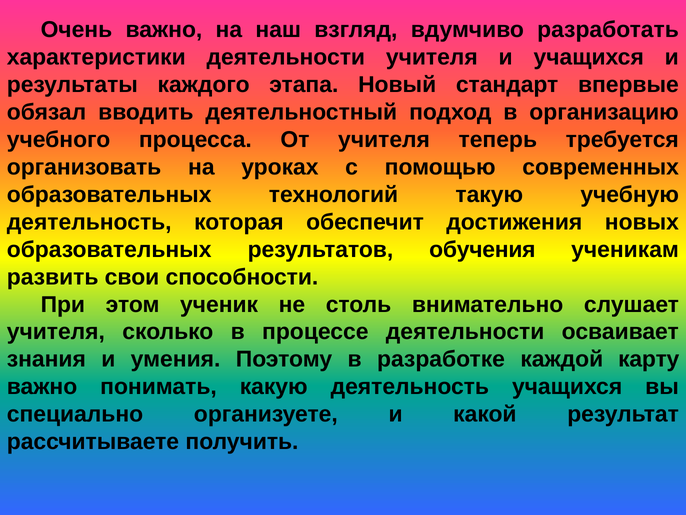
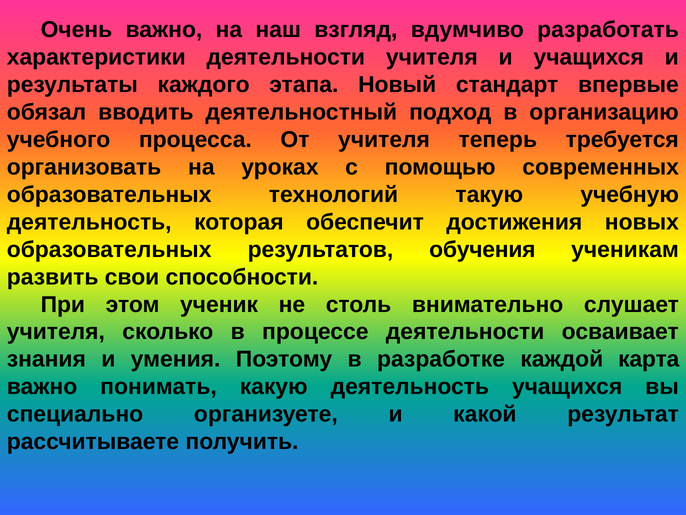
карту: карту -> карта (649, 359)
